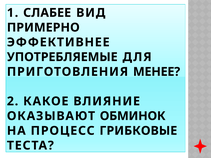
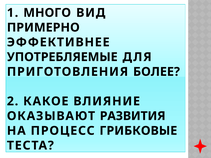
СЛАБЕЕ: СЛАБЕЕ -> МНОГО (47, 13)
МЕНЕЕ: МЕНЕЕ -> БОЛЕЕ (156, 72)
ОБМИНОК: ОБМИНОК -> РАЗВИТИЯ (133, 116)
